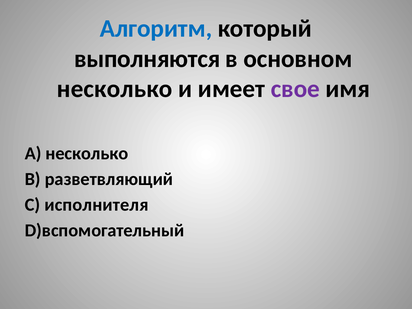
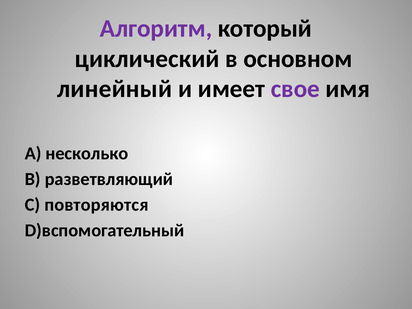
Алгоритм colour: blue -> purple (156, 29)
выполняются: выполняются -> циклический (147, 59)
несколько: несколько -> линейный (115, 89)
исполнителя: исполнителя -> повторяются (96, 205)
